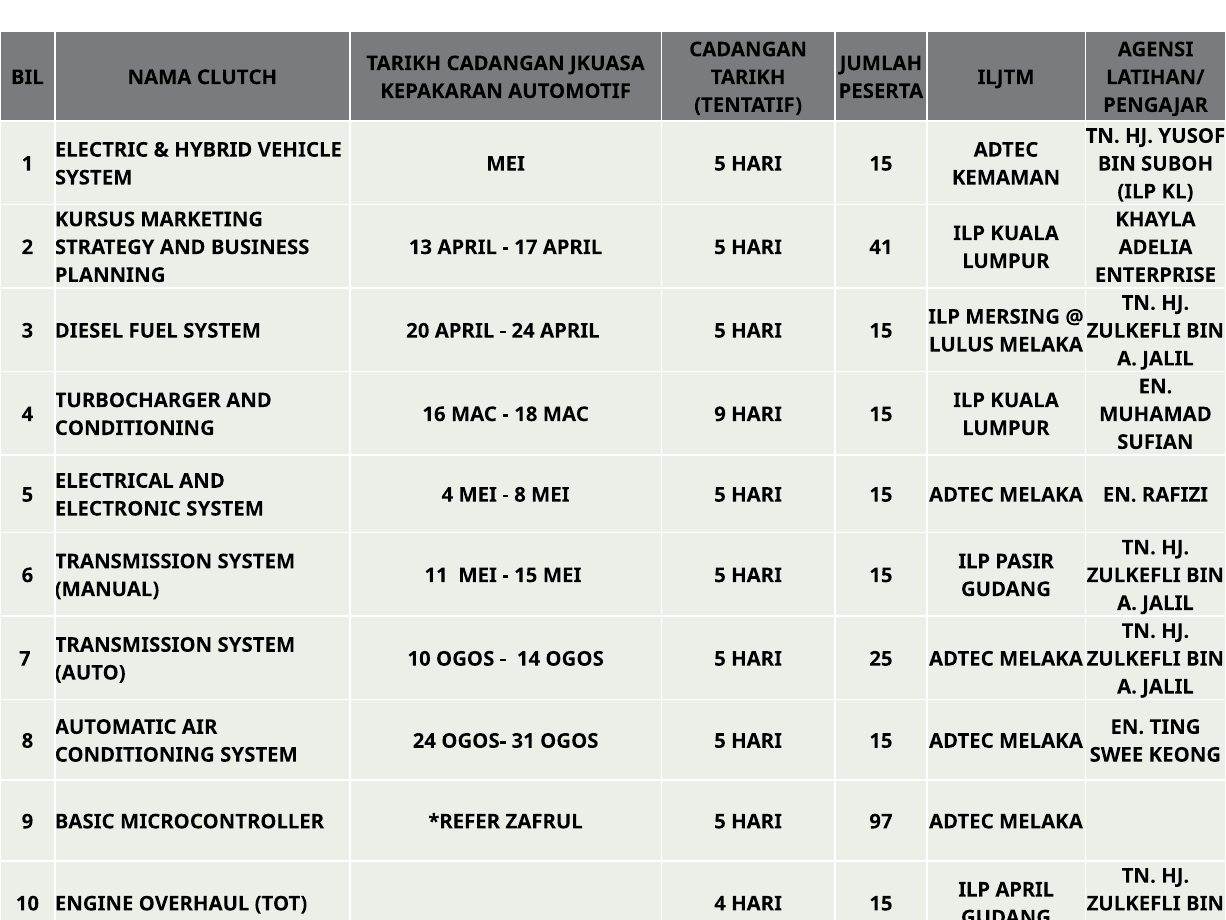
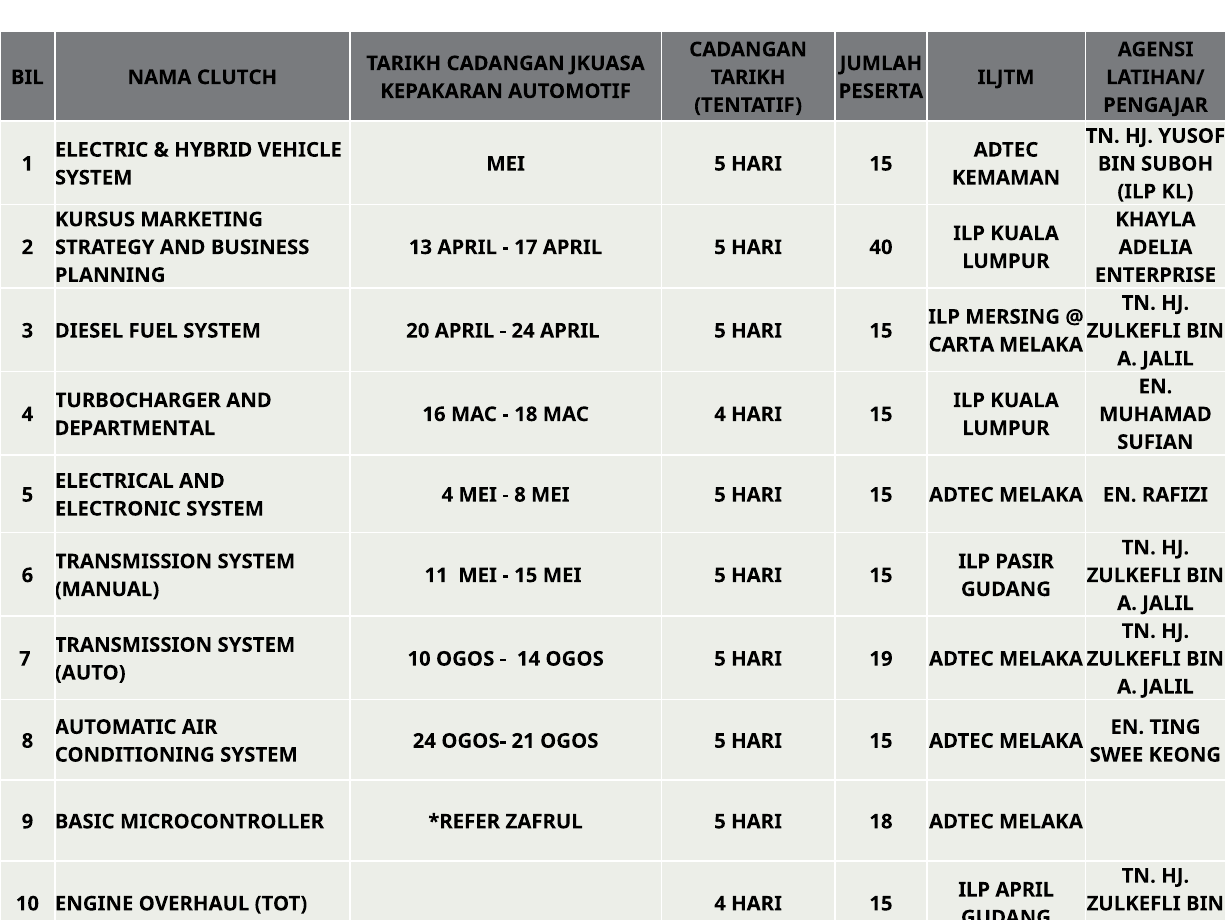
41: 41 -> 40 (881, 247)
LULUS: LULUS -> CARTA (961, 345)
MAC 9: 9 -> 4 (720, 414)
CONDITIONING: CONDITIONING -> DEPARTMENTAL (135, 428)
25: 25 -> 19 (881, 659)
31: 31 -> 21 (523, 741)
HARI 97: 97 -> 18 (881, 821)
